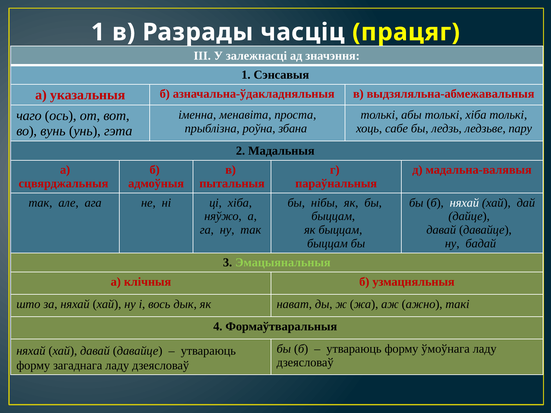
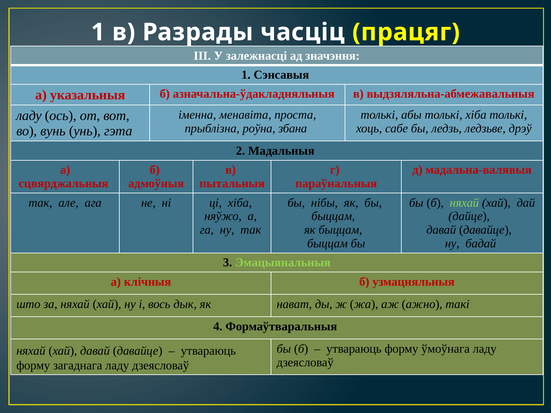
чаго: чаго -> ладу (29, 116)
пару: пару -> дрэў (520, 128)
няхай colour: white -> light green (464, 203)
